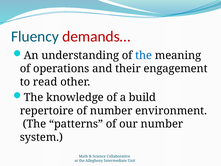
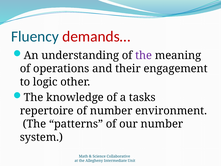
the colour: blue -> purple (144, 55)
read: read -> logic (45, 82)
build: build -> tasks (142, 97)
